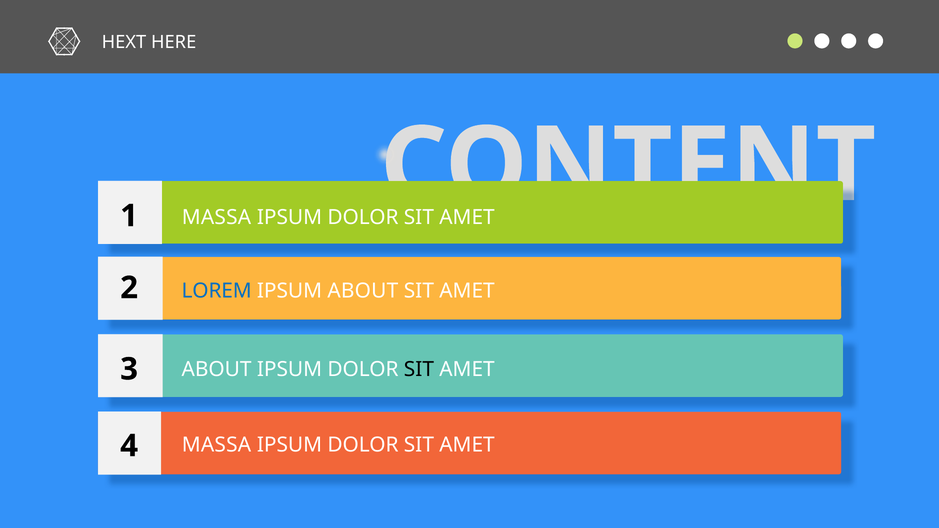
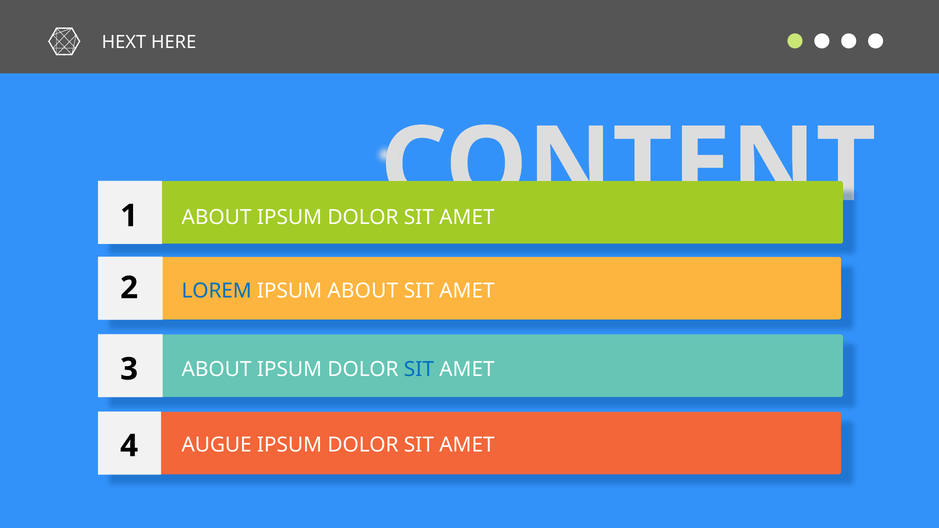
MASSA: MASSA -> ABOUT (217, 217)
SIT colour: black -> blue (419, 369)
MASSA: MASSA -> AUGUE (217, 445)
